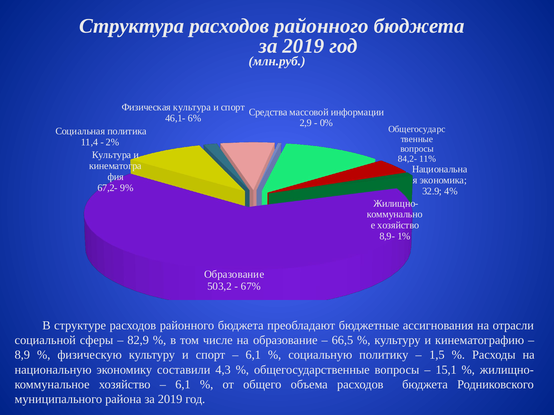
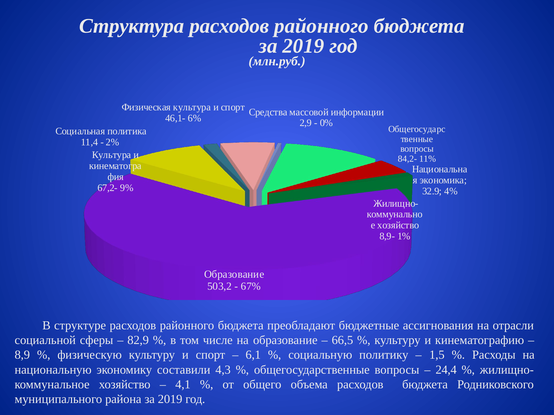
15,1: 15,1 -> 24,4 (446, 370)
6,1: 6,1 -> 4,1 (183, 385)
